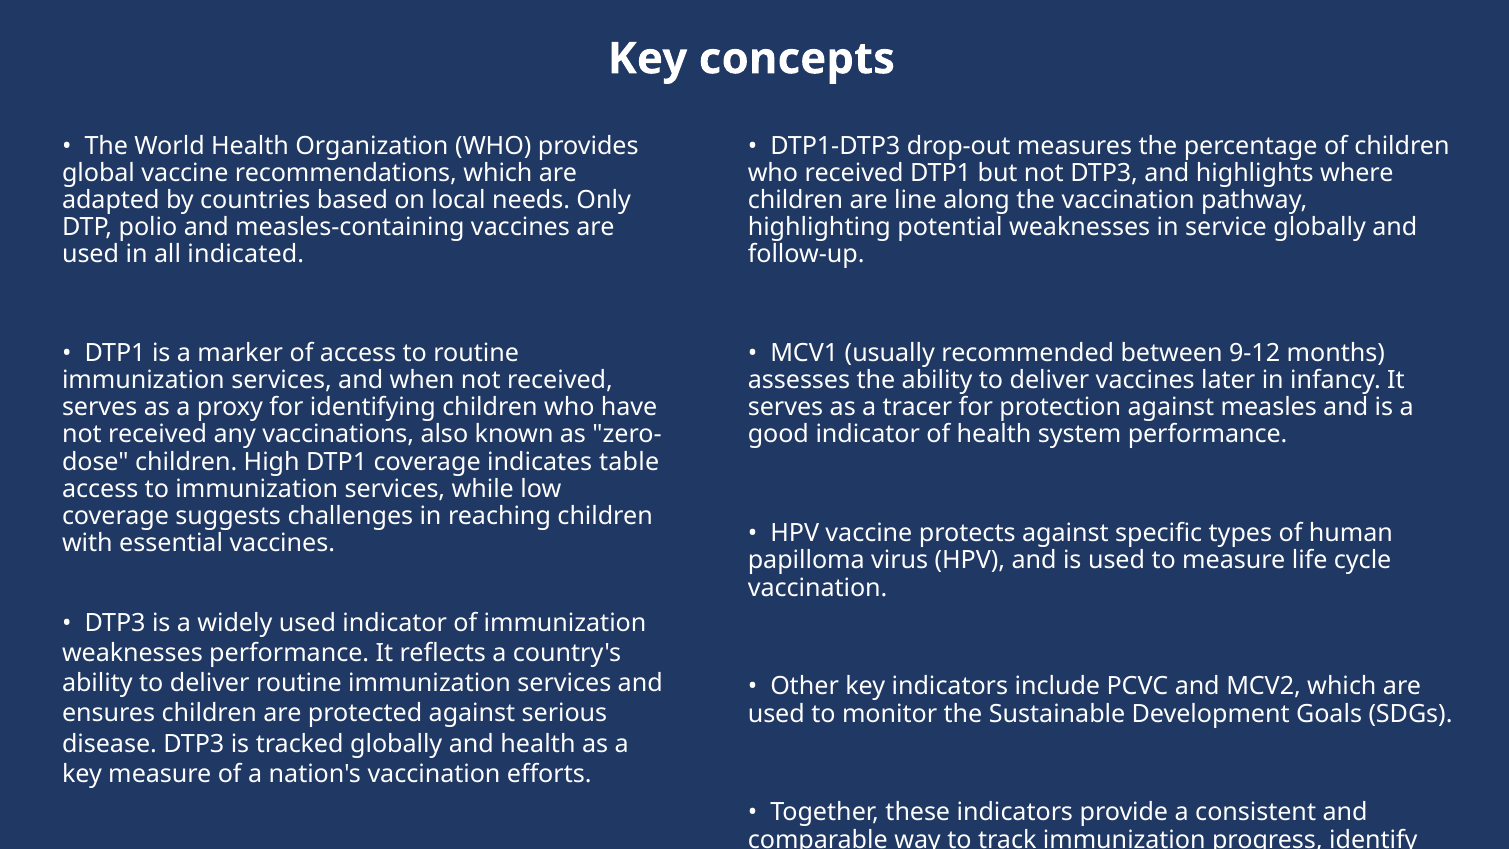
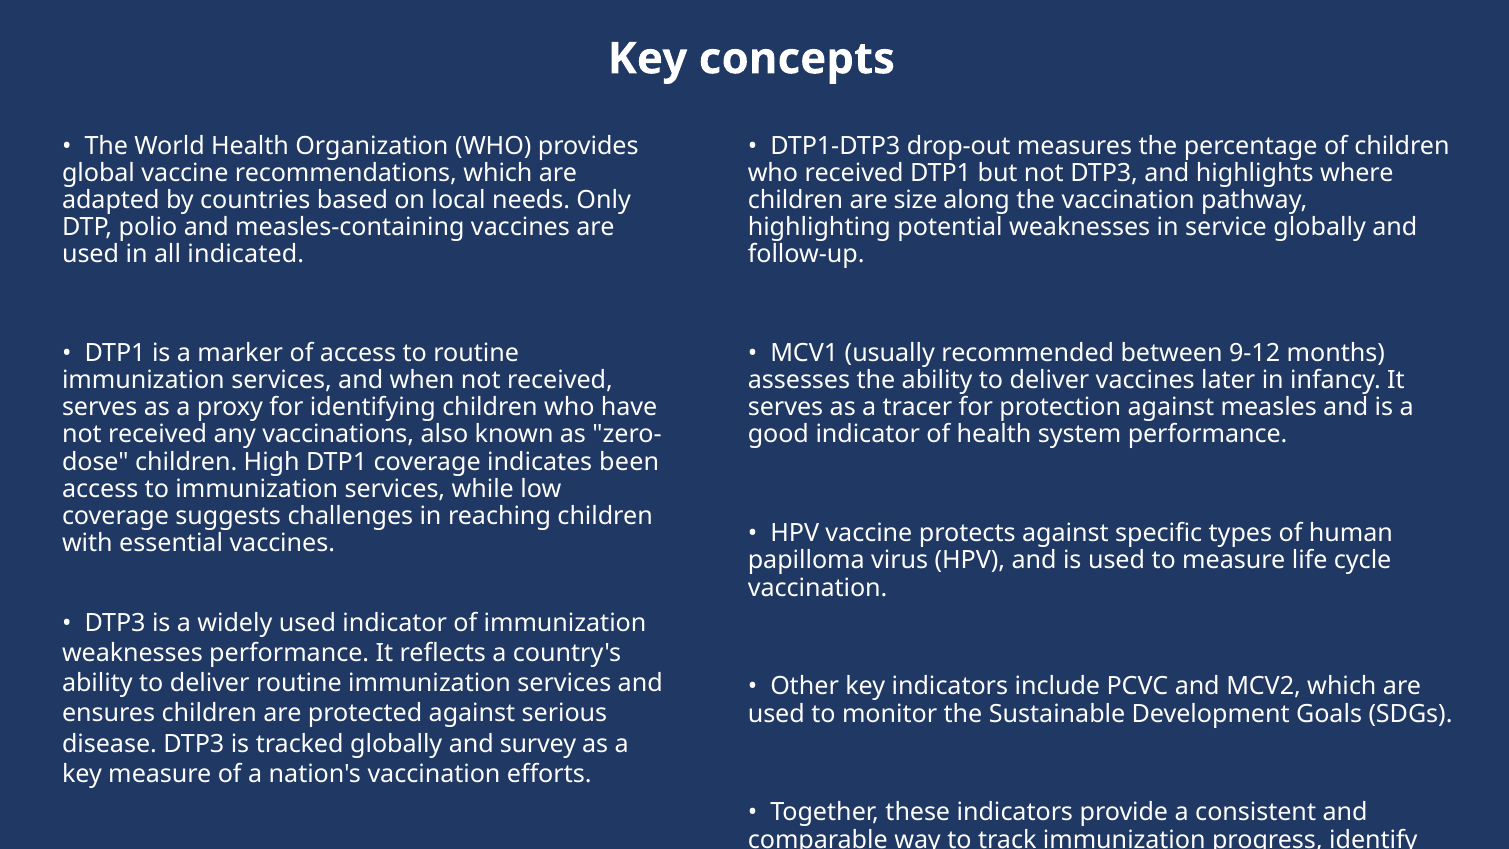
line: line -> size (916, 200)
table: table -> been (629, 462)
and health: health -> survey (538, 744)
